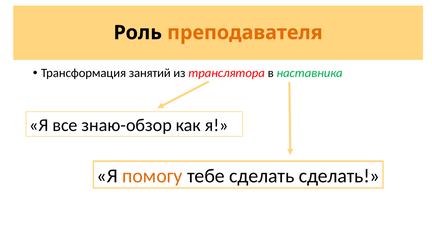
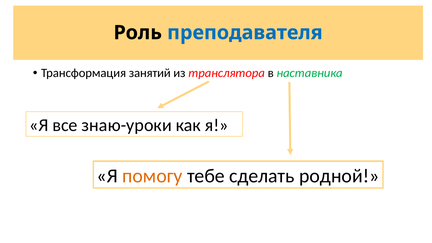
преподавателя colour: orange -> blue (245, 33)
знаю-обзор: знаю-обзор -> знаю-уроки (127, 125)
сделать сделать: сделать -> родной (339, 176)
